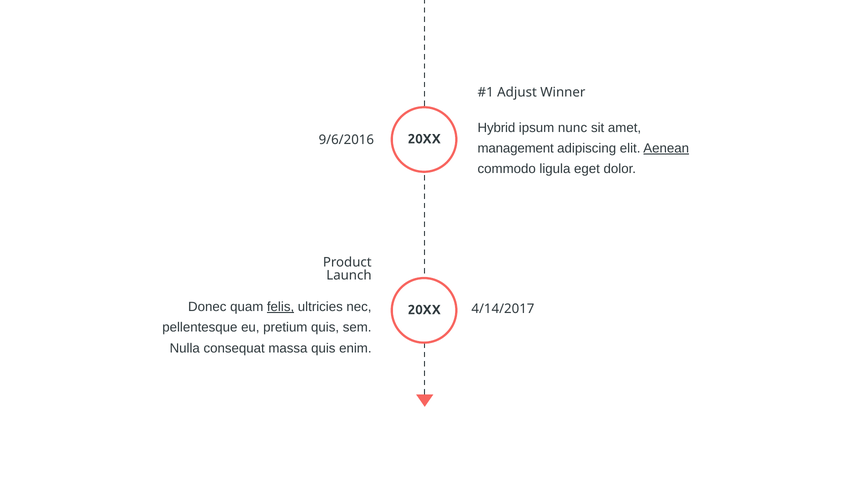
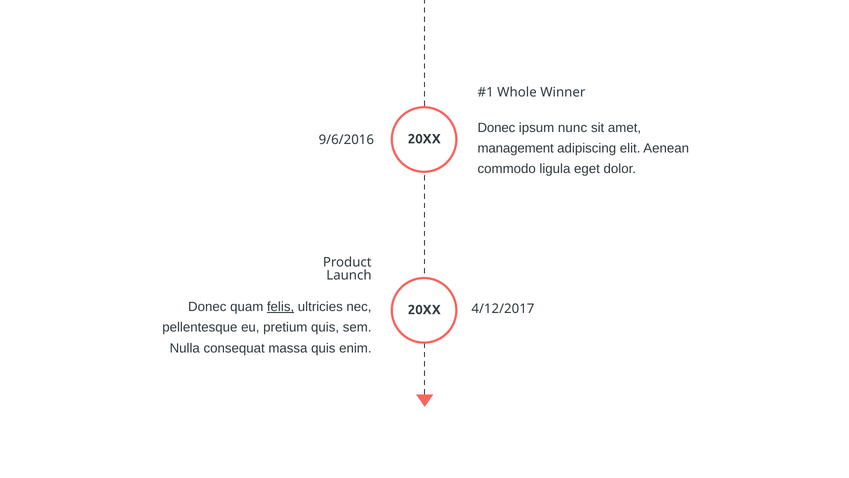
Adjust: Adjust -> Whole (517, 93)
Hybrid: Hybrid -> Donec (496, 128)
Aenean underline: present -> none (666, 148)
4/14/2017: 4/14/2017 -> 4/12/2017 (503, 309)
